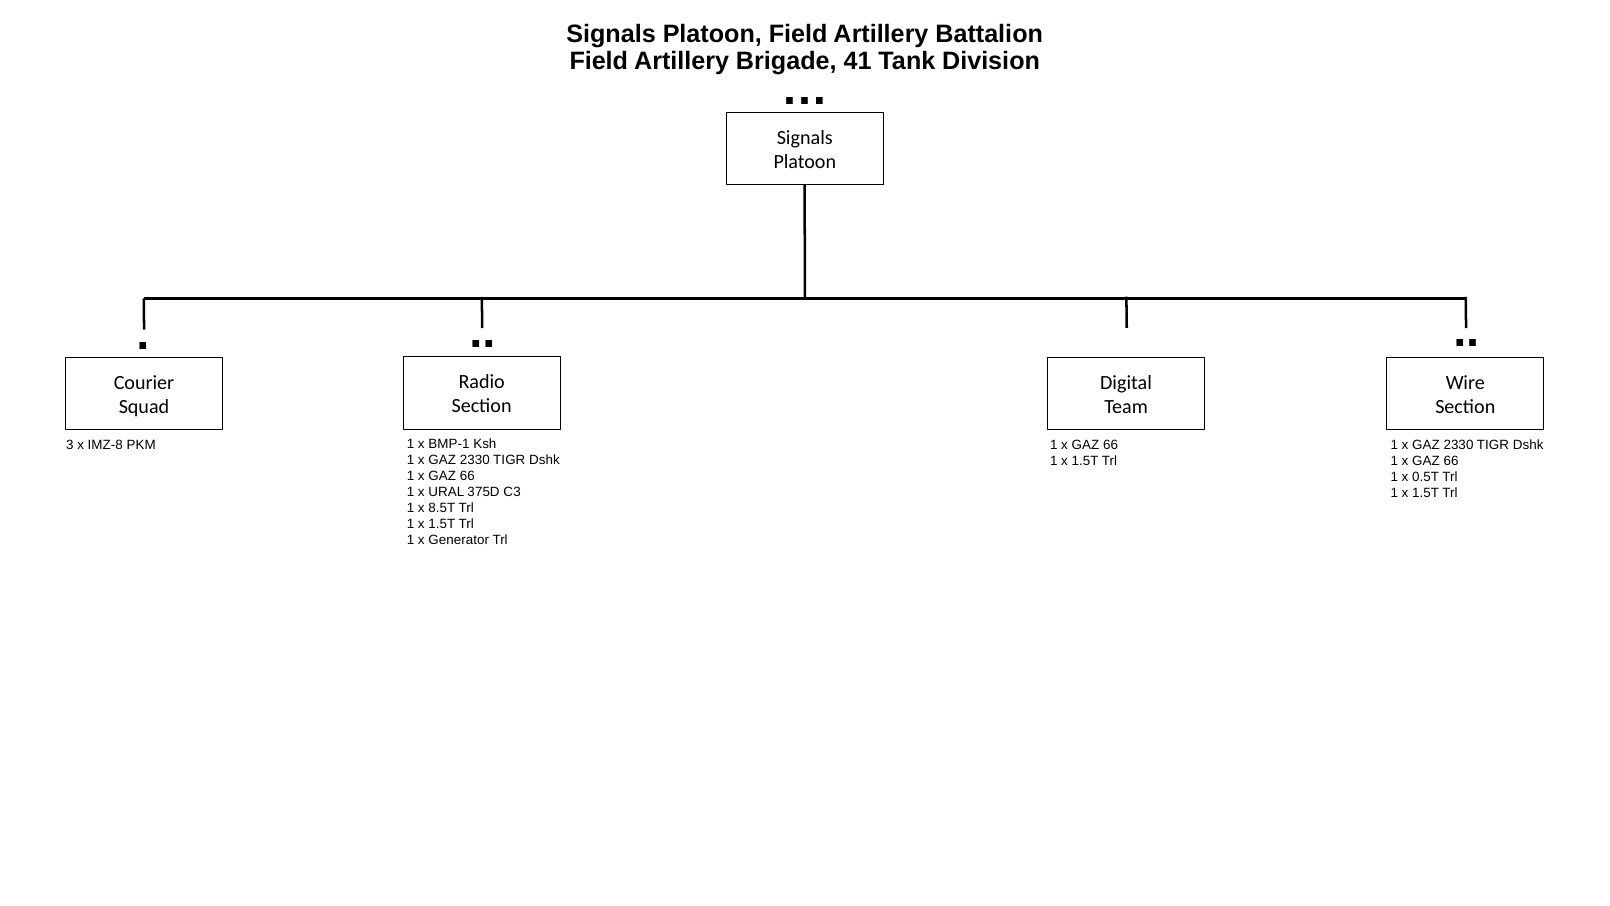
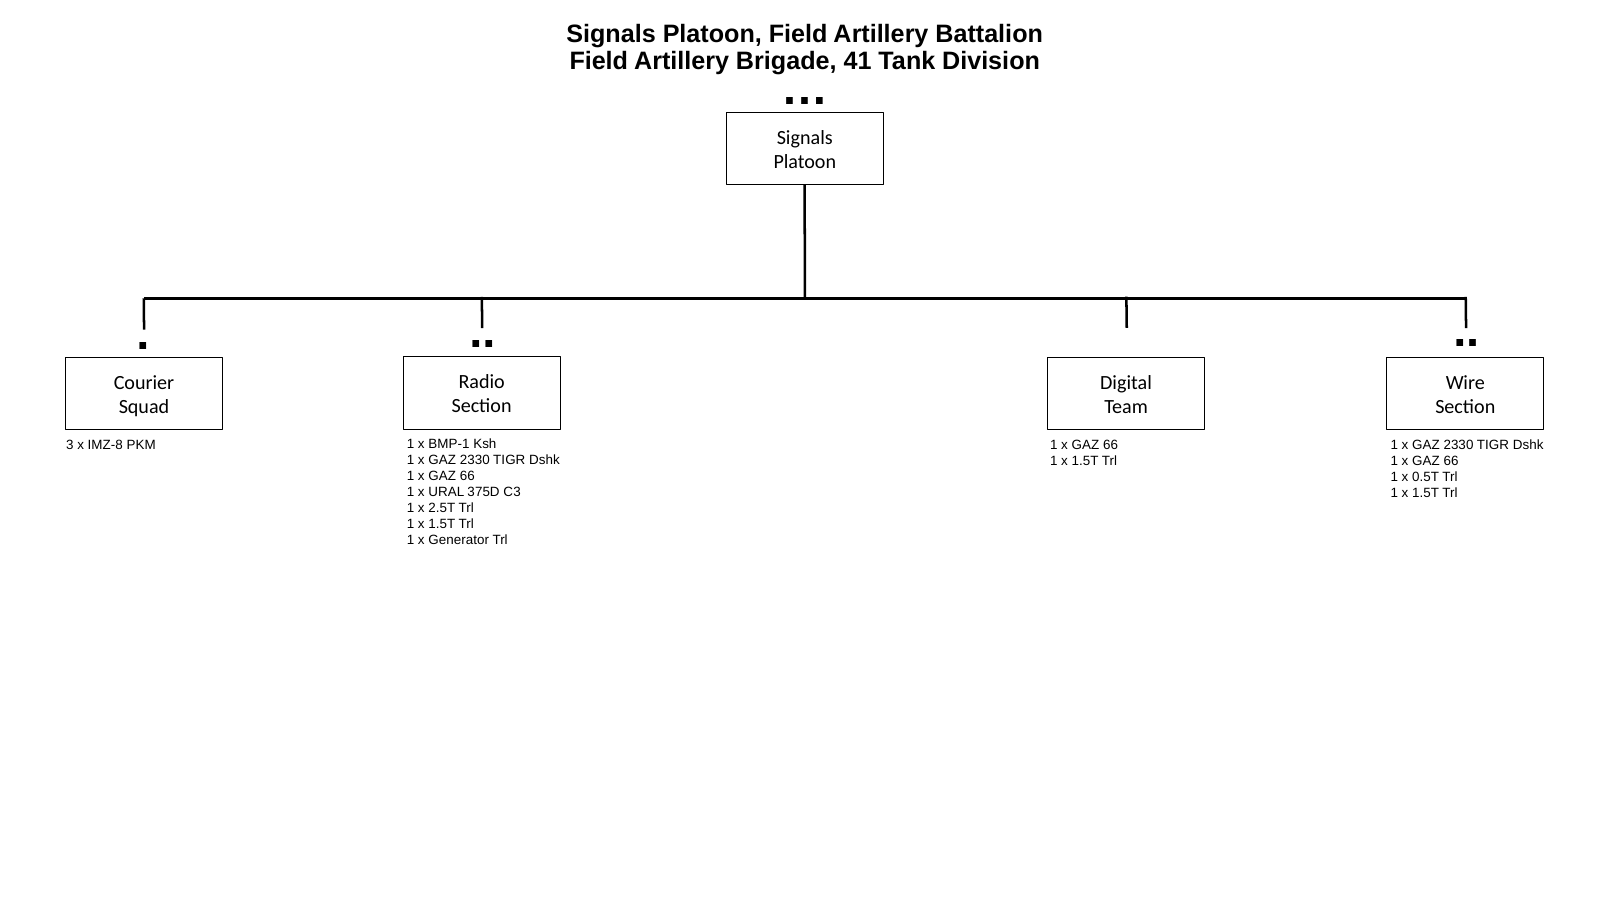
8.5T: 8.5T -> 2.5T (442, 508)
